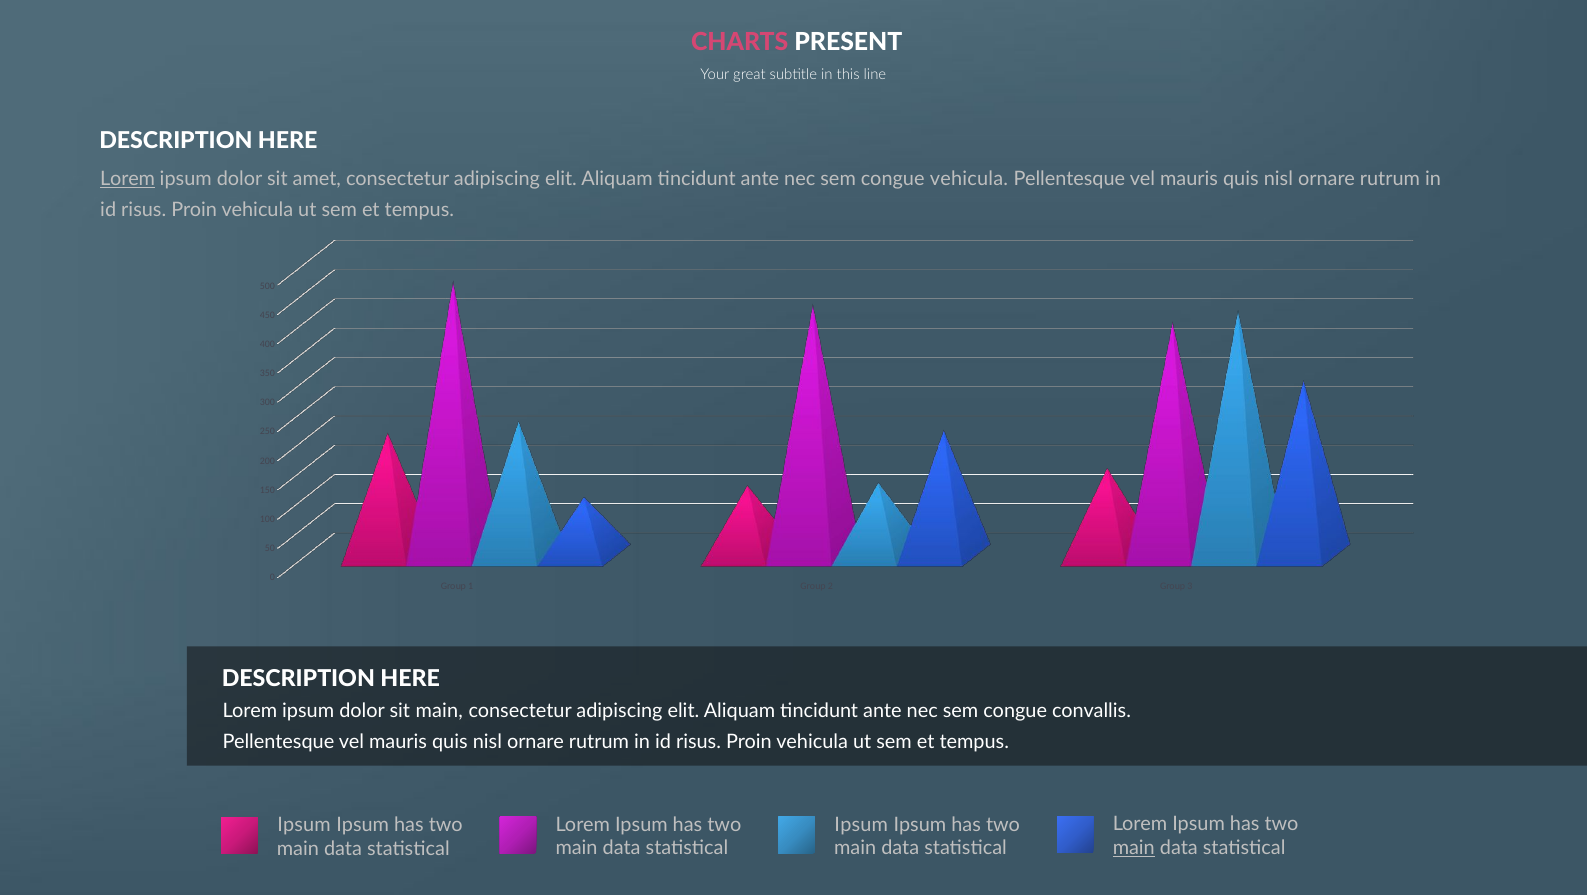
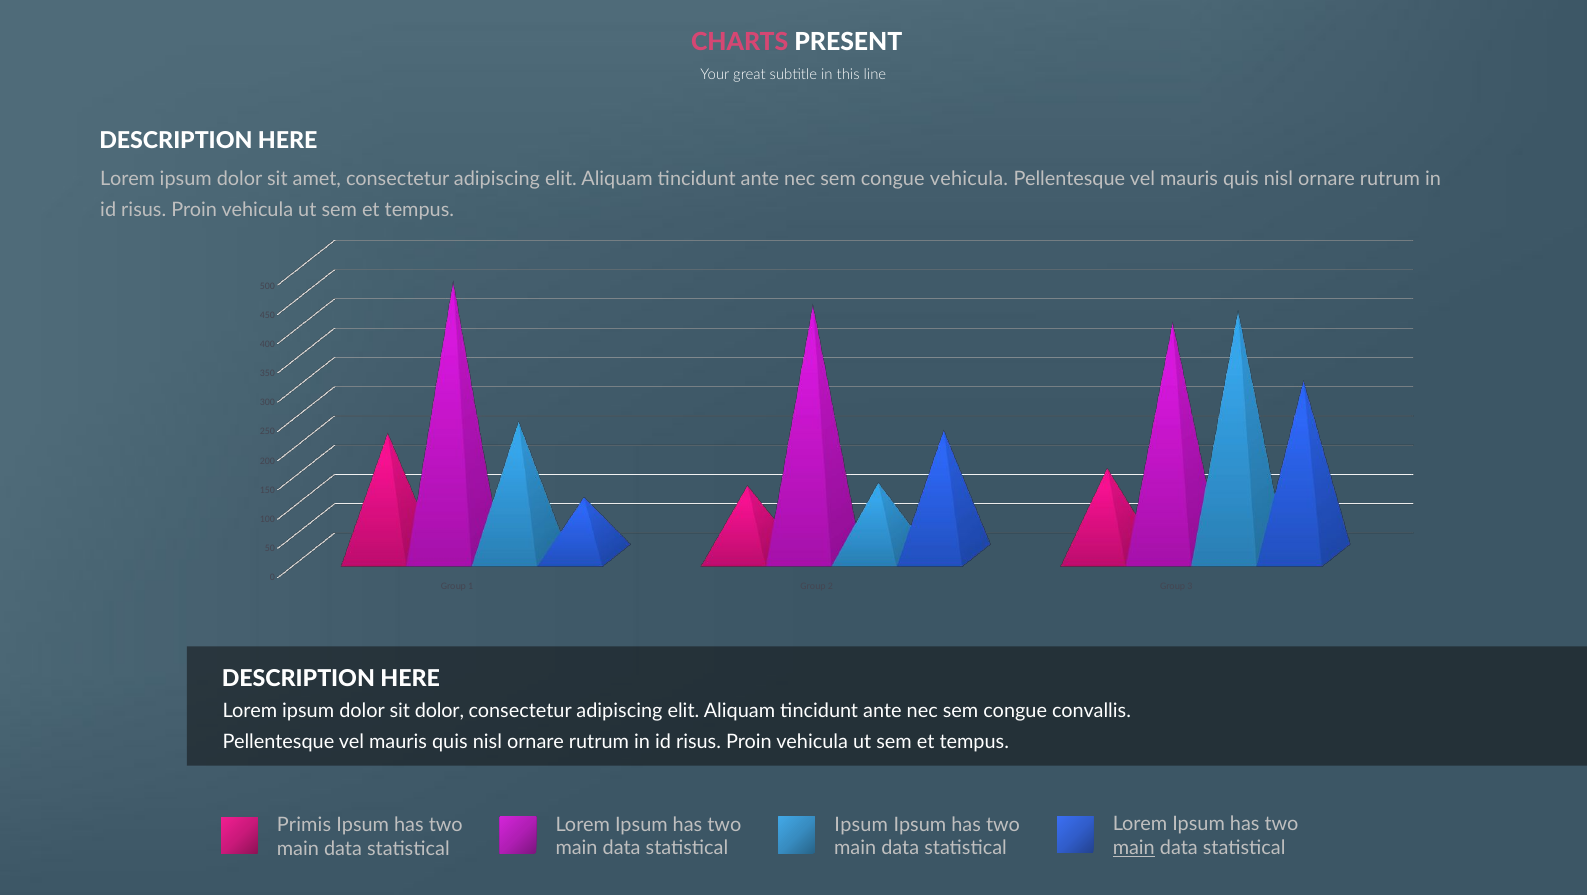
Lorem underline: present -> none (128, 179)
sit main: main -> dolor (439, 711)
Ipsum: Ipsum -> Primis (304, 825)
